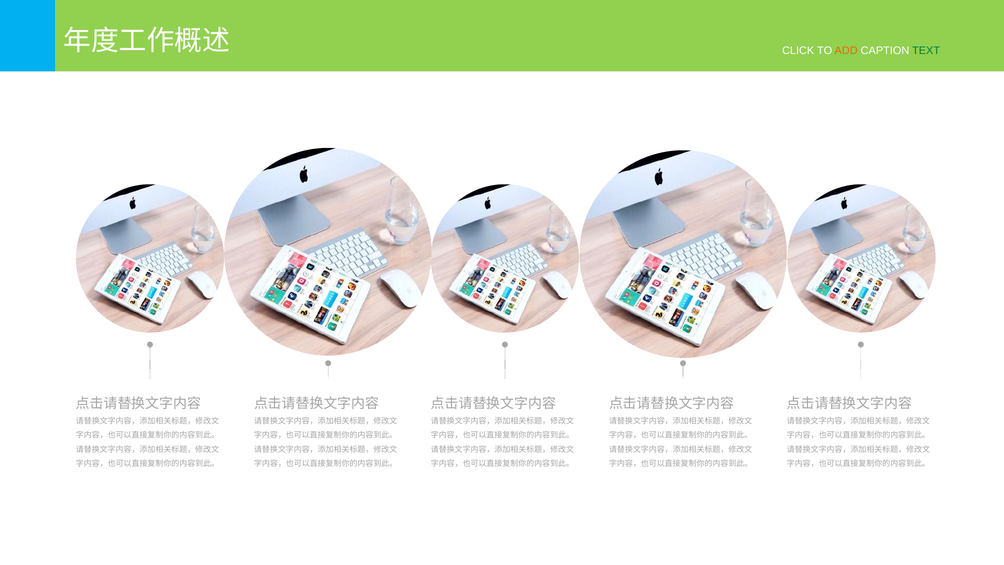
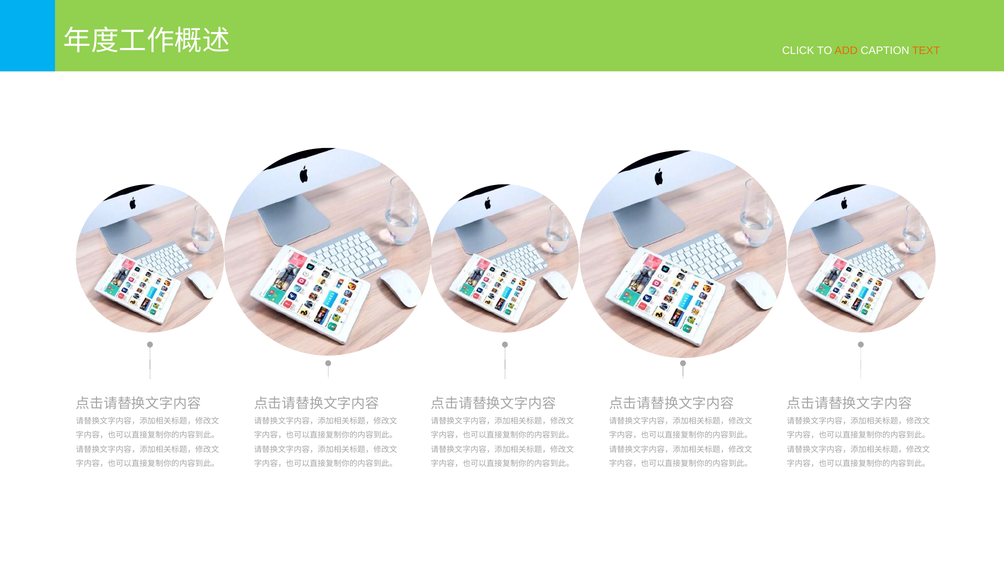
TEXT colour: green -> orange (926, 51)
